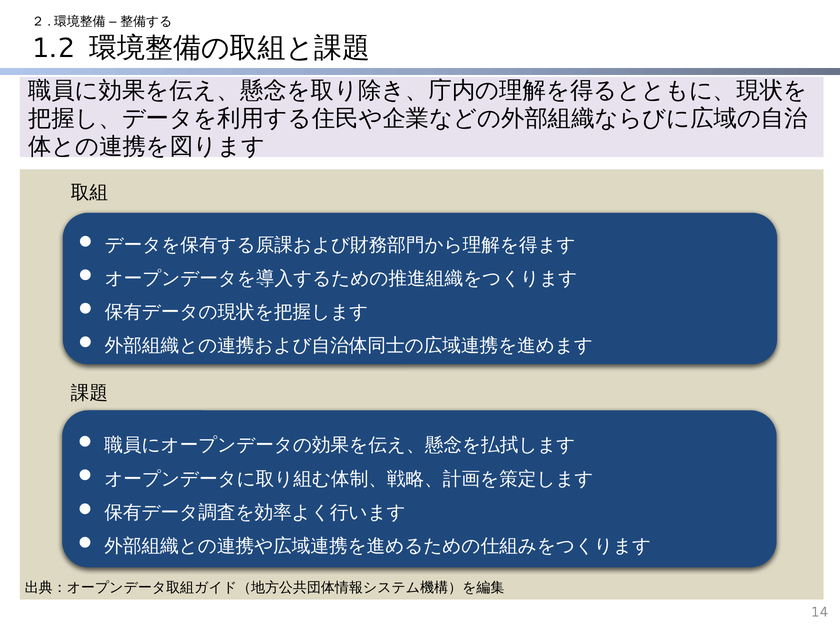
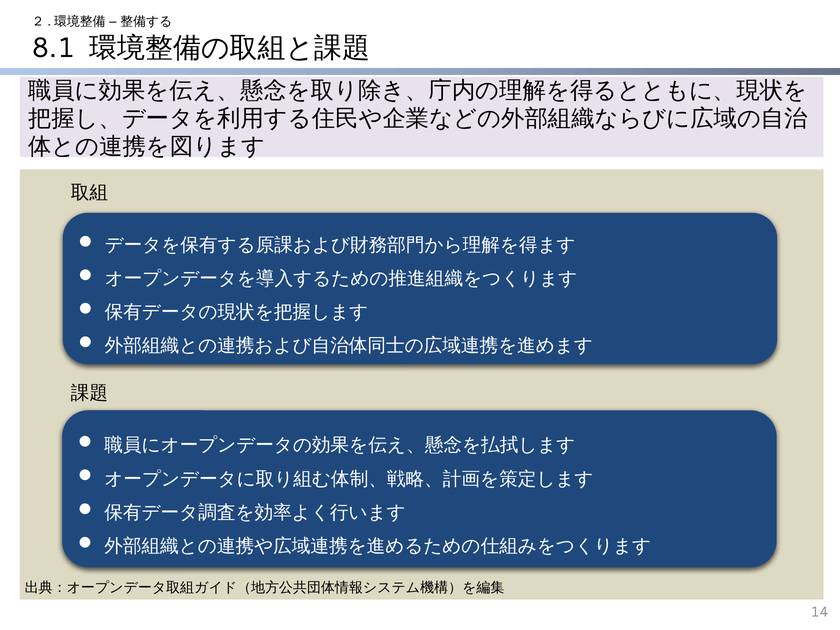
1.2: 1.2 -> 8.1 (53, 48)
